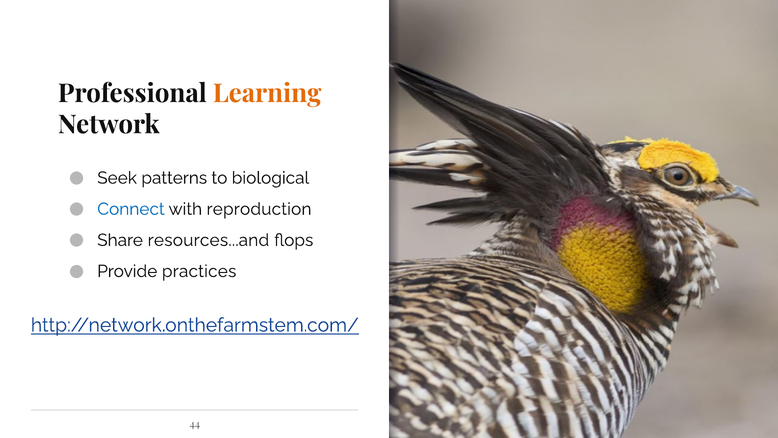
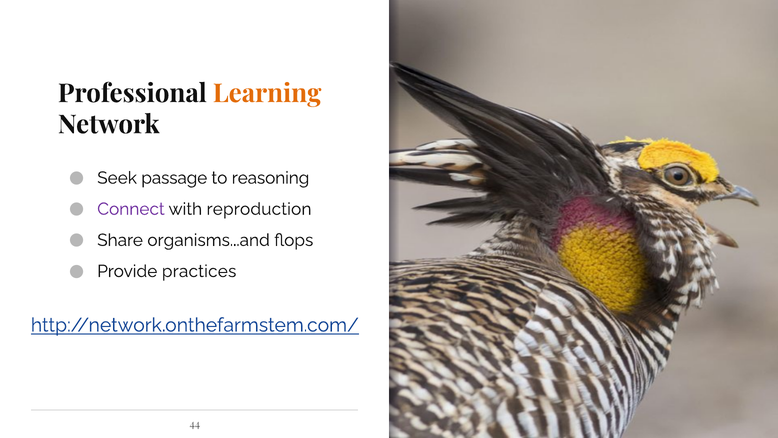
patterns: patterns -> passage (174, 178)
biological: biological -> reasoning (271, 178)
Connect colour: blue -> purple (131, 209)
resources...and: resources...and -> organisms...and (209, 240)
